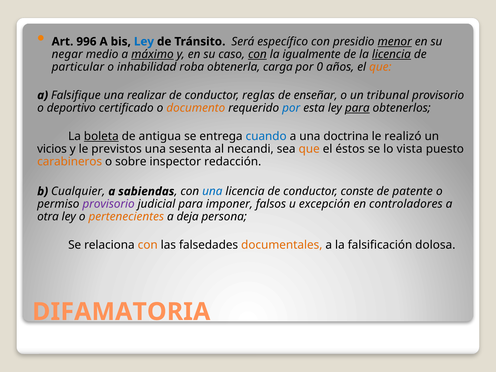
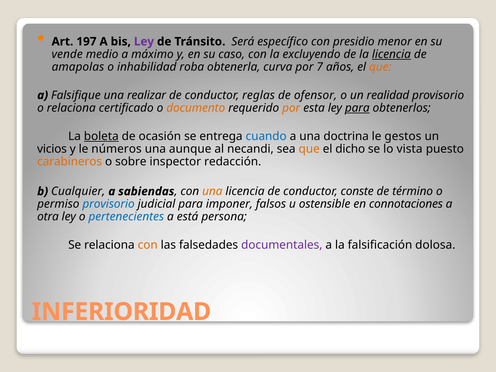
996: 996 -> 197 (86, 42)
Ley colour: blue -> purple (144, 42)
menor underline: present -> none (395, 42)
negar: negar -> vende (67, 54)
máximo underline: present -> none (152, 54)
con underline: present -> none (257, 54)
igualmente: igualmente -> excluyendo (312, 54)
particular: particular -> amapolas (78, 67)
carga: carga -> curva (278, 67)
0: 0 -> 7 (320, 67)
enseñar: enseñar -> ofensor (315, 95)
tribunal: tribunal -> realidad (388, 95)
o deportivo: deportivo -> relaciona (71, 108)
por colour: blue -> orange (291, 108)
antigua: antigua -> ocasión (160, 136)
realizó: realizó -> gestos (403, 136)
previstos: previstos -> números (117, 149)
sesenta: sesenta -> aunque (190, 149)
éstos: éstos -> dicho (350, 149)
una colour: blue -> orange (212, 191)
patente: patente -> término (413, 191)
provisorio colour: purple -> blue (109, 204)
excepción: excepción -> ostensible (325, 204)
controladores: controladores -> connotaciones (406, 204)
pertenecientes colour: orange -> blue (126, 217)
deja: deja -> está (188, 217)
documentales colour: orange -> purple (282, 245)
DIFAMATORIA: DIFAMATORIA -> INFERIORIDAD (121, 312)
